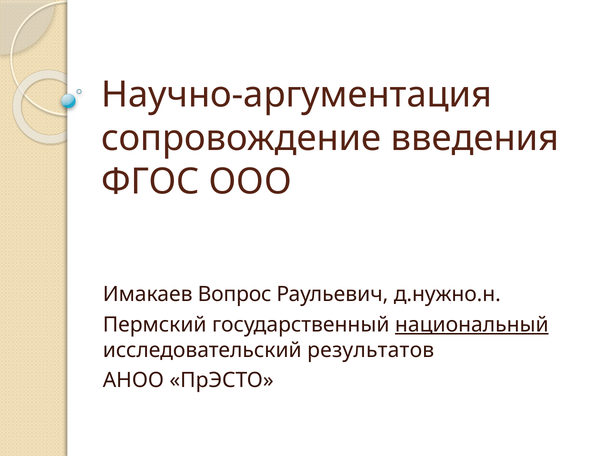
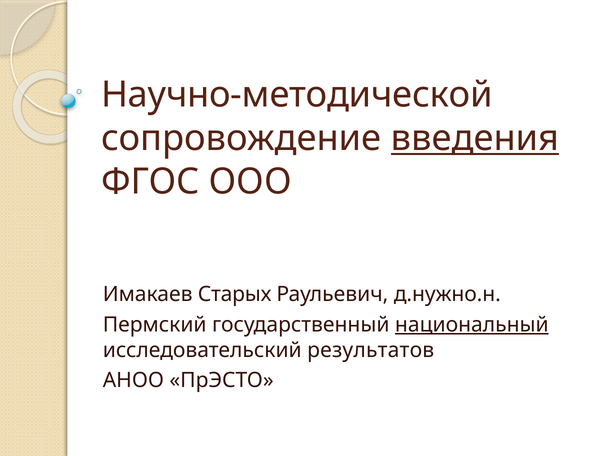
Научно-аргументация: Научно-аргументация -> Научно-методической (297, 95)
введения underline: none -> present (475, 138)
Вопрос: Вопрос -> Старых (235, 294)
